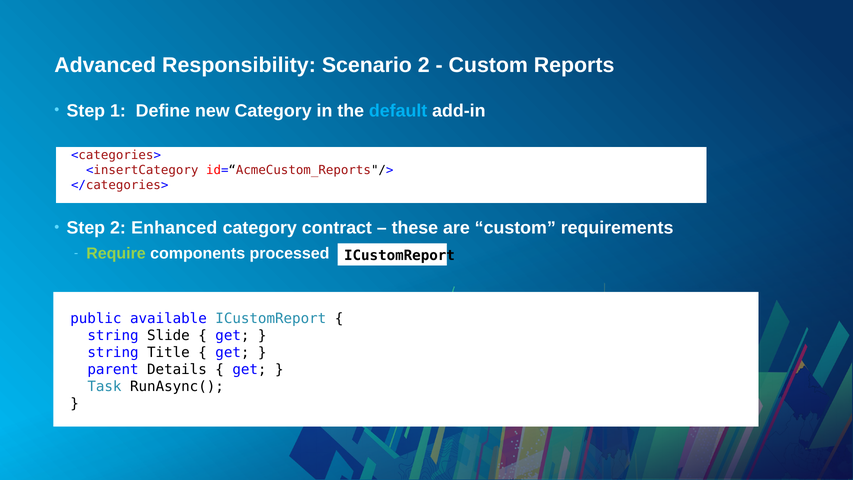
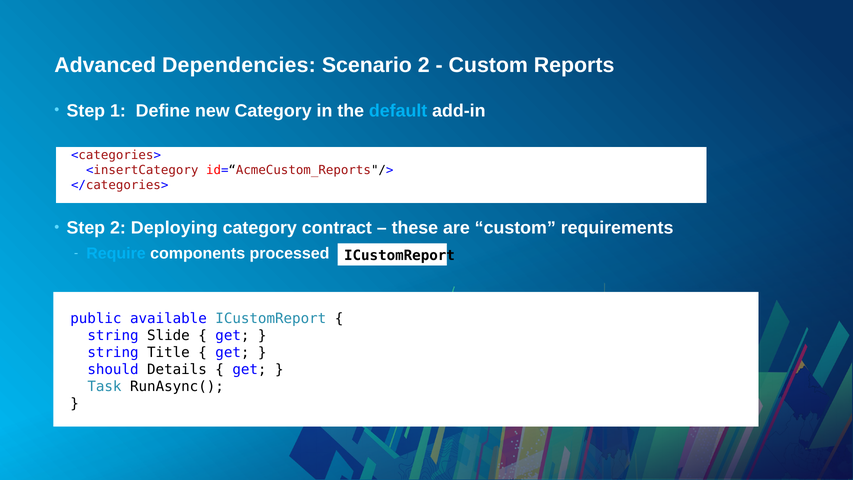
Responsibility: Responsibility -> Dependencies (239, 65)
Enhanced: Enhanced -> Deploying (174, 228)
Require colour: light green -> light blue (116, 253)
parent: parent -> should (113, 370)
